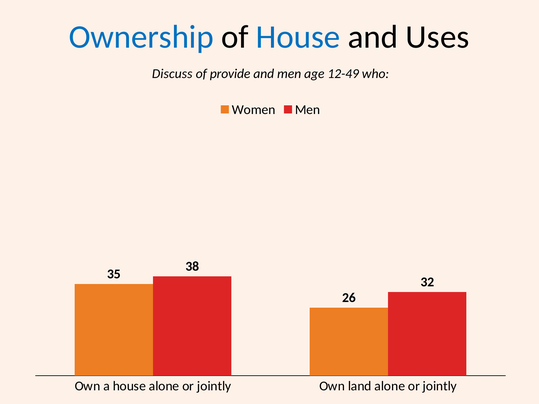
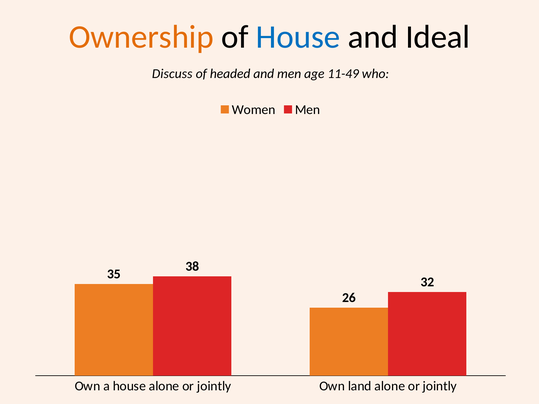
Ownership colour: blue -> orange (141, 37)
Uses: Uses -> Ideal (438, 37)
provide: provide -> headed (230, 74)
12-49: 12-49 -> 11-49 (343, 74)
